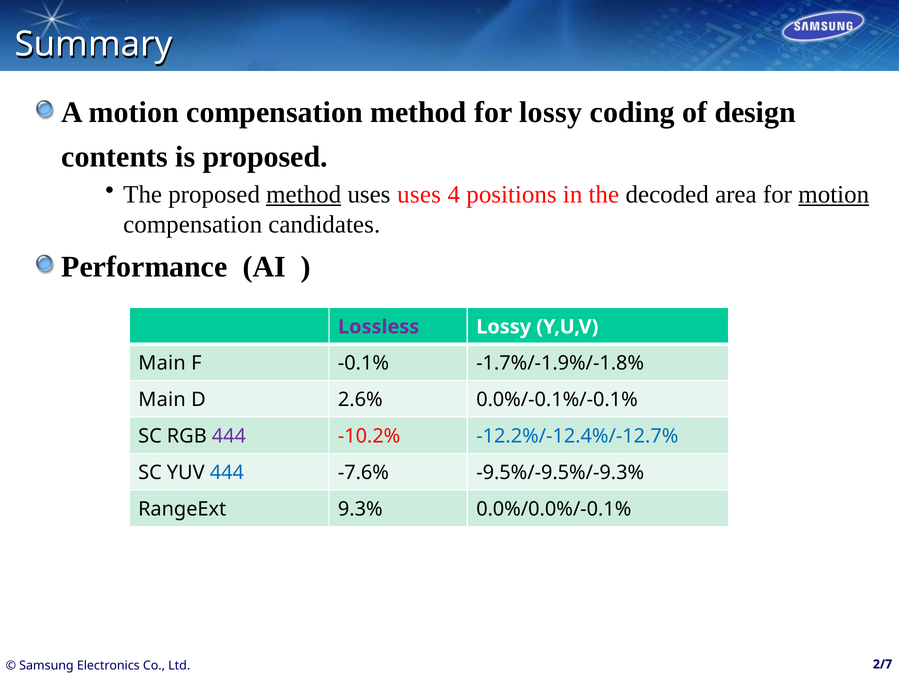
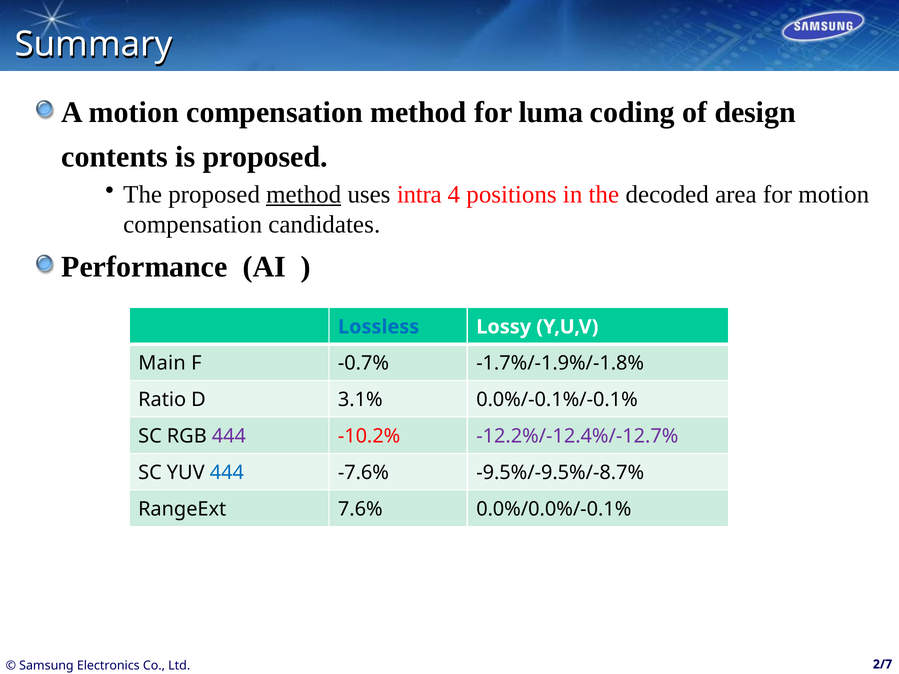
for lossy: lossy -> luma (551, 112)
uses uses: uses -> intra (419, 195)
motion underline: present -> none (834, 195)
Lossless colour: purple -> blue (379, 327)
-0.1%: -0.1% -> -0.7% (363, 363)
Main: Main -> Ratio (162, 400)
2.6%: 2.6% -> 3.1% (360, 400)
-12.2%/-12.4%/-12.7% colour: blue -> purple (577, 436)
-9.5%/-9.5%/-9.3%: -9.5%/-9.5%/-9.3% -> -9.5%/-9.5%/-8.7% (560, 473)
9.3%: 9.3% -> 7.6% (360, 509)
